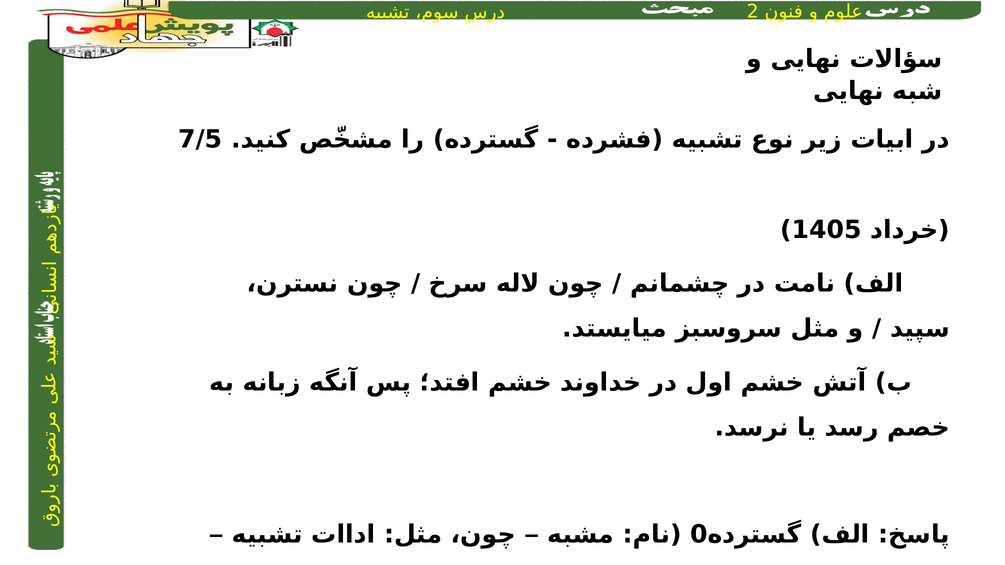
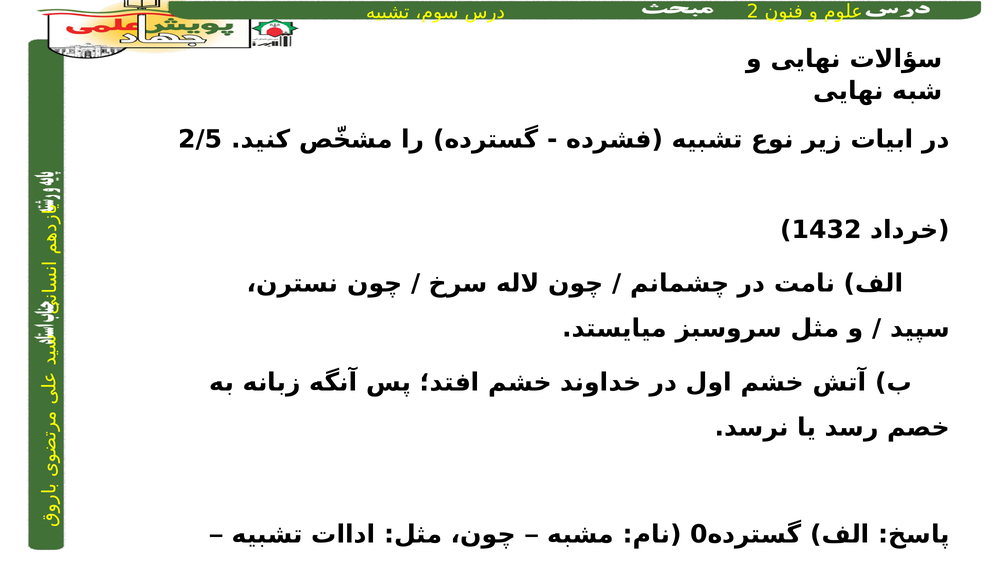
7/5: 7/5 -> 2/5 (200, 140)
1405: 1405 -> 1432 (827, 230)
